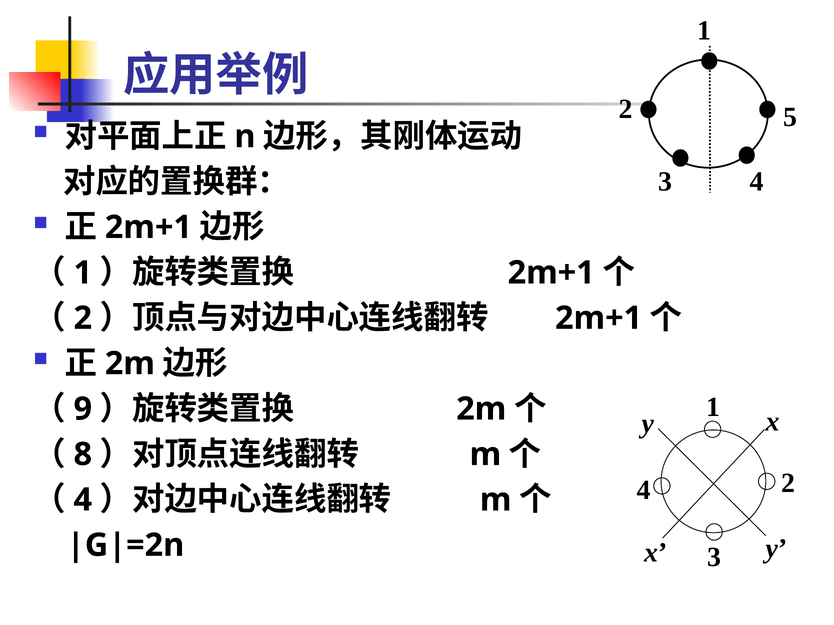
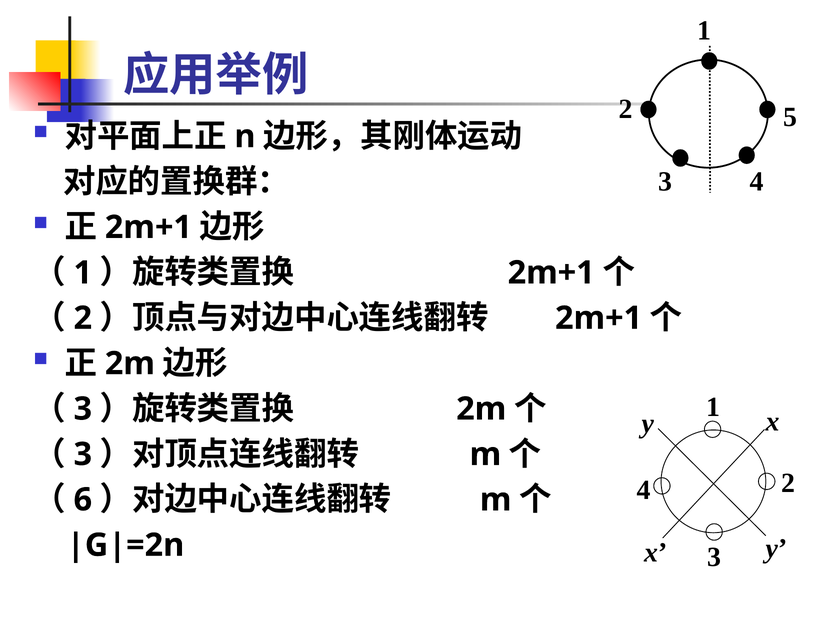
9: 9 -> 3 (83, 409)
8: 8 -> 3 (83, 455)
4: 4 -> 6 (83, 500)
